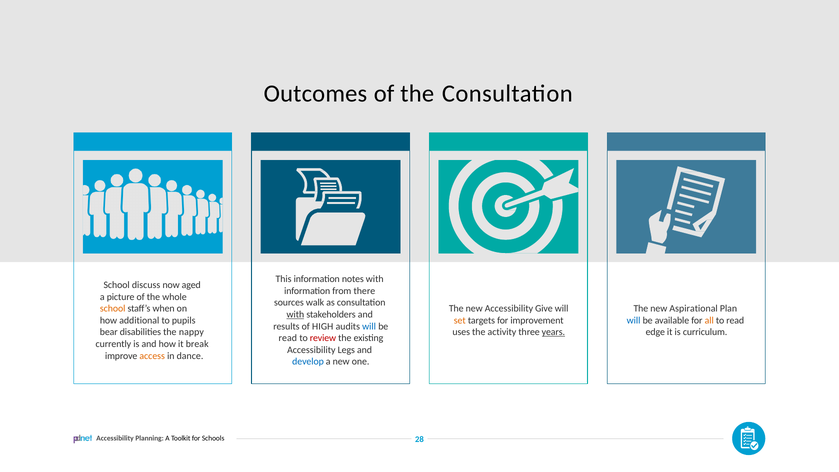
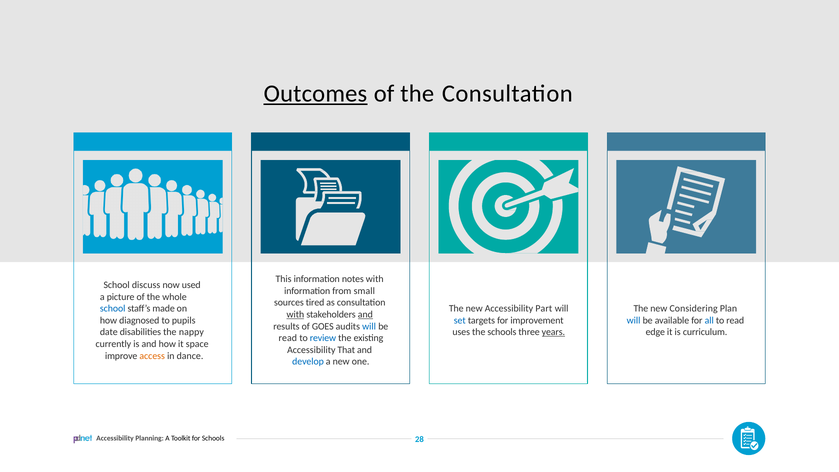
Outcomes underline: none -> present (315, 94)
aged: aged -> used (191, 285)
there: there -> small (364, 291)
walk: walk -> tired (315, 303)
school colour: orange -> blue (113, 308)
when: when -> made (164, 308)
Give: Give -> Part (544, 308)
Aspirational: Aspirational -> Considering (694, 308)
and underline: none -> present (365, 314)
additional: additional -> diagnosed (139, 320)
set colour: orange -> blue (460, 320)
all colour: orange -> blue (709, 320)
HIGH: HIGH -> GOES (323, 326)
bear: bear -> date (109, 332)
the activity: activity -> schools (502, 332)
review colour: red -> blue (323, 338)
break: break -> space (197, 344)
Legs: Legs -> That (346, 350)
